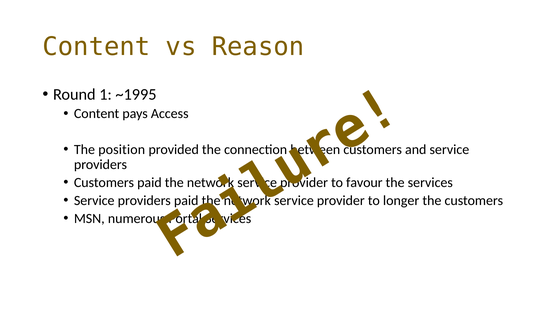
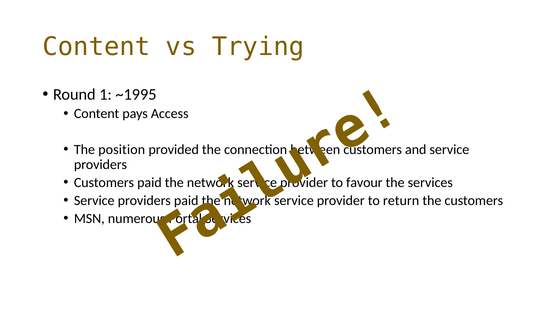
Reason: Reason -> Trying (258, 47)
longer: longer -> return (401, 200)
